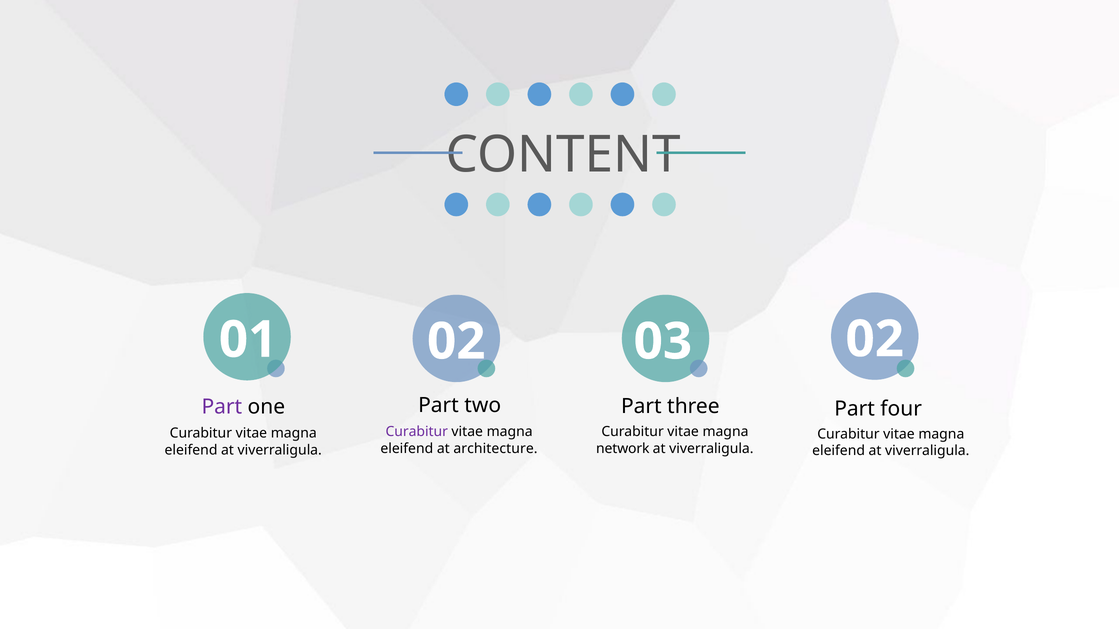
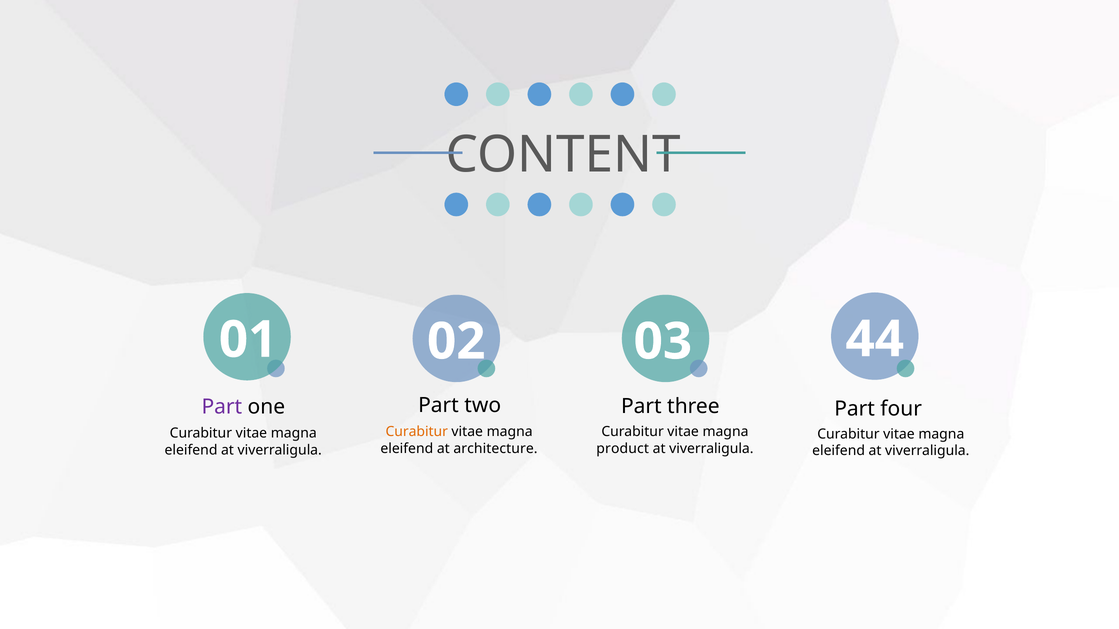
03 02: 02 -> 44 (875, 340)
Curabitur colour: purple -> orange (417, 432)
network: network -> product (623, 449)
